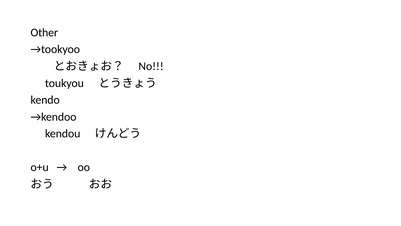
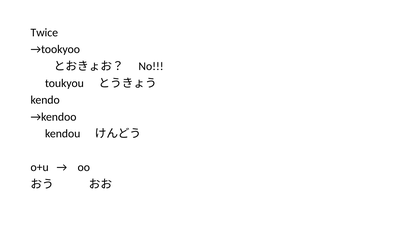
Other: Other -> Twice (44, 33)
